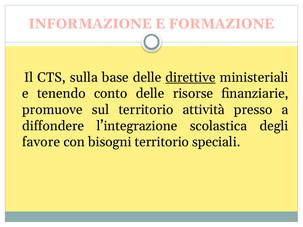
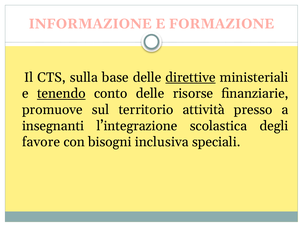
tenendo underline: none -> present (61, 94)
diffondere: diffondere -> insegnanti (53, 126)
bisogni territorio: territorio -> inclusiva (162, 142)
